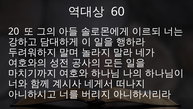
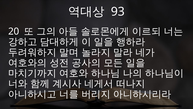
60: 60 -> 93 (118, 12)
